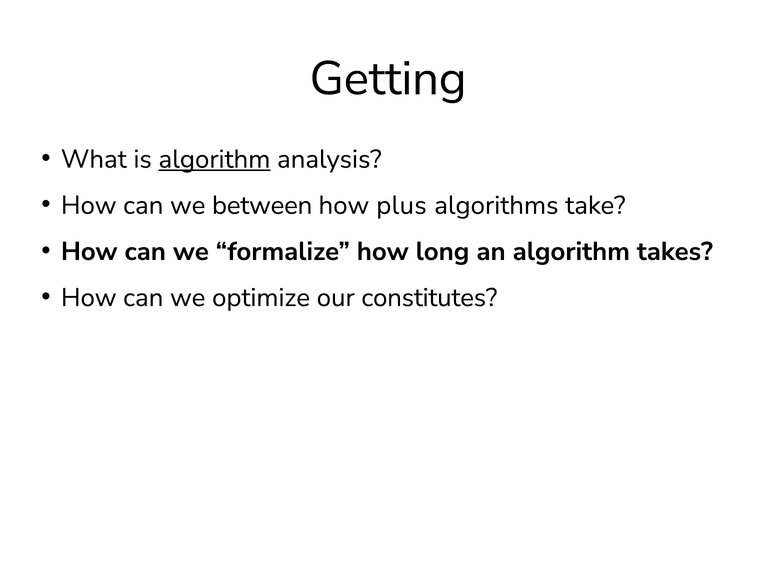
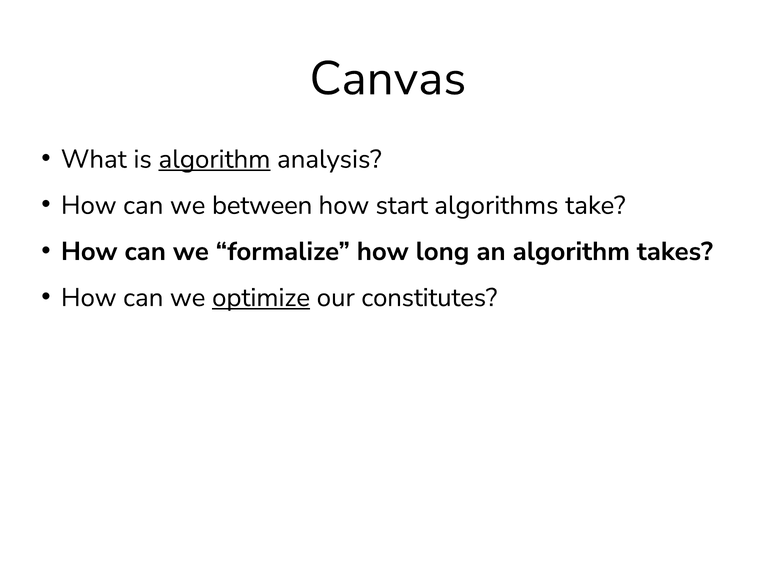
Getting: Getting -> Canvas (388, 79)
plus: plus -> start (402, 205)
optimize underline: none -> present (261, 298)
